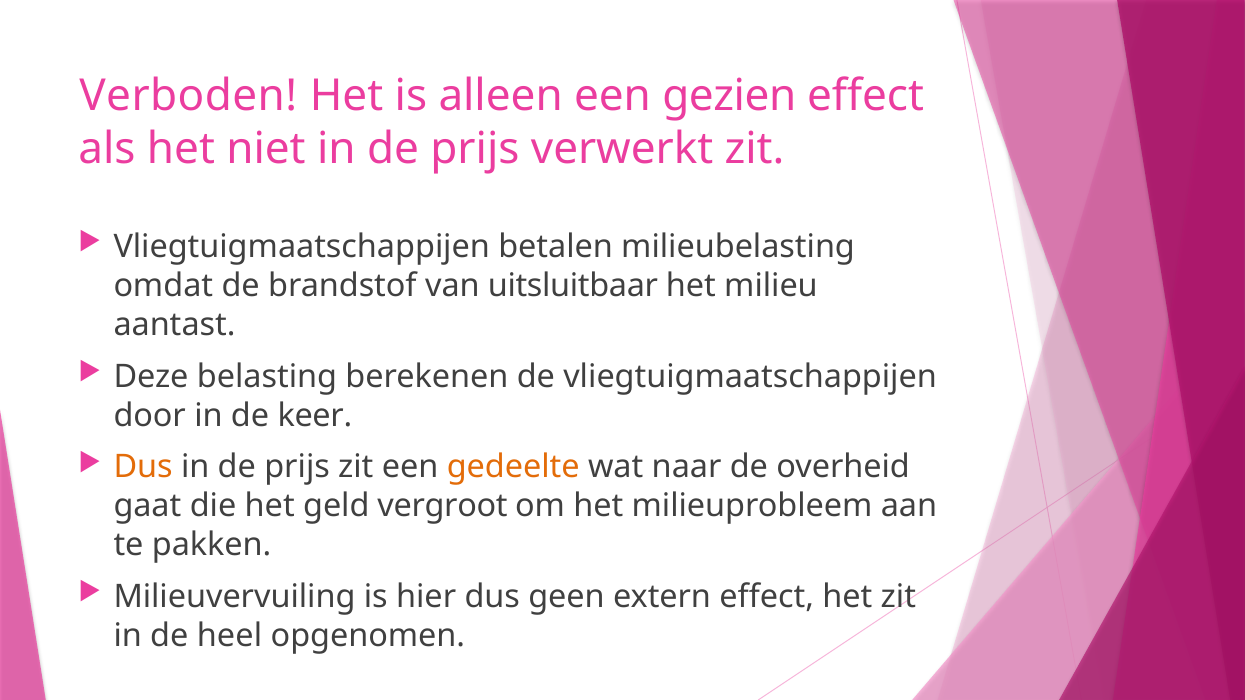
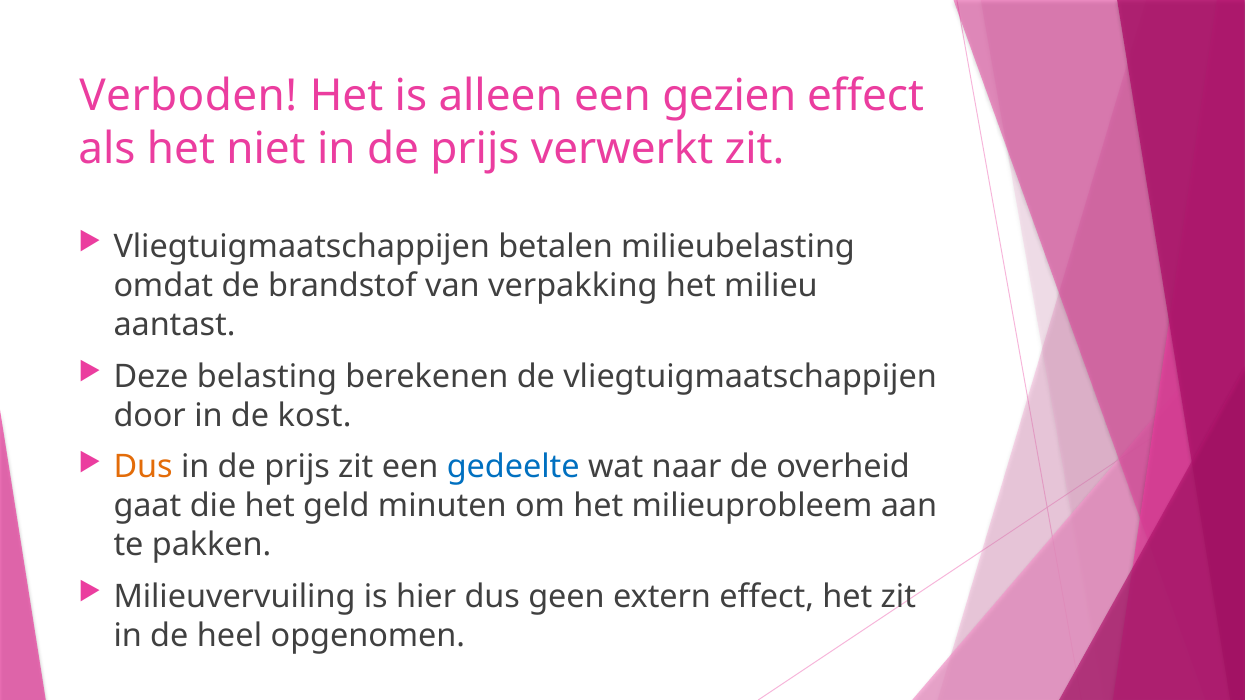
uitsluitbaar: uitsluitbaar -> verpakking (573, 286)
keer: keer -> kost (315, 416)
gedeelte colour: orange -> blue (513, 467)
vergroot: vergroot -> minuten (442, 506)
